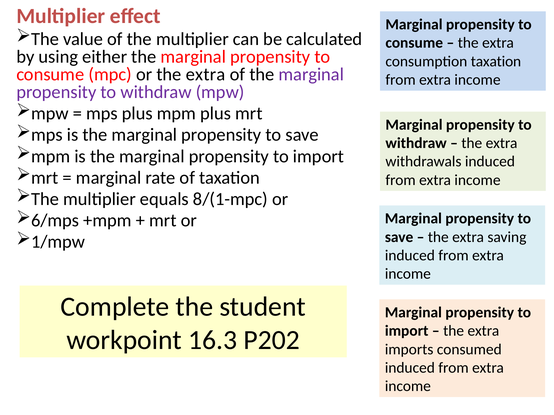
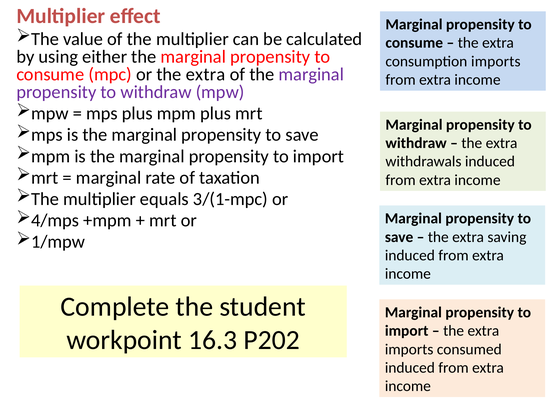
consumption taxation: taxation -> imports (496, 61)
8/(1-mpc: 8/(1-mpc -> 3/(1-mpc (230, 199)
6/mps: 6/mps -> 4/mps (55, 221)
